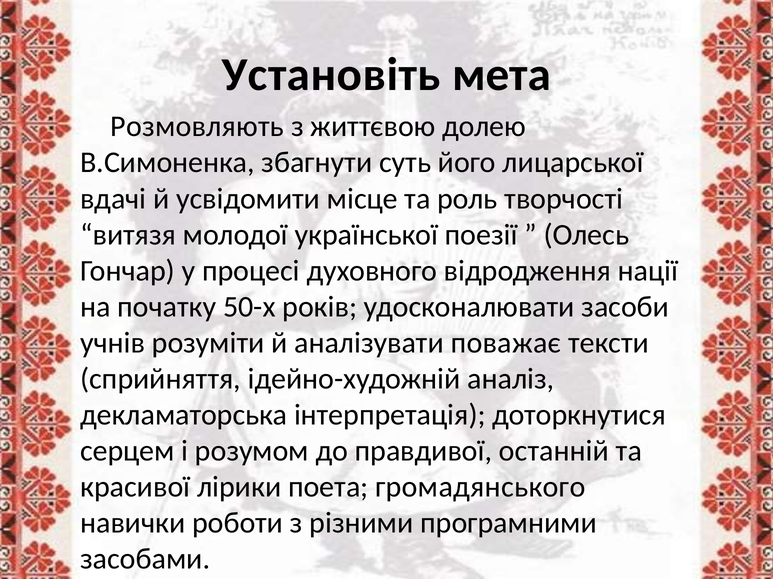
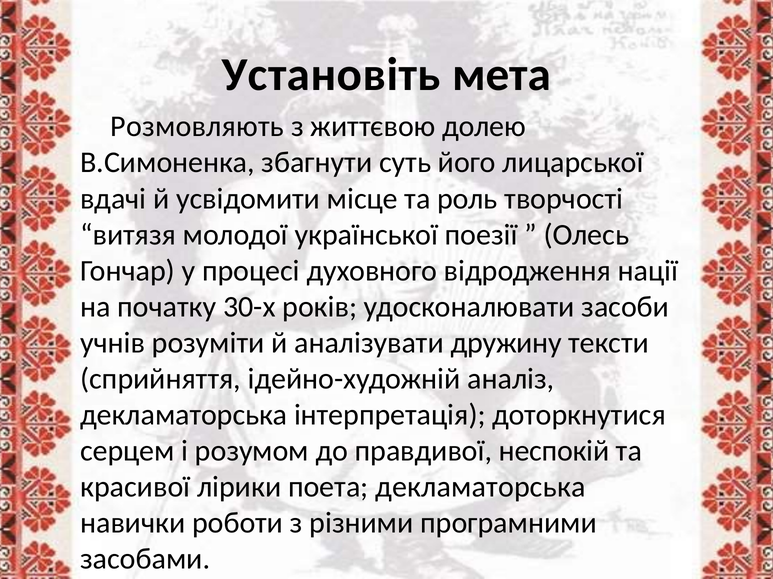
50-х: 50-х -> 30-х (249, 307)
поважає: поважає -> дружину (506, 343)
останній: останній -> неспокій (554, 452)
поета громадянського: громадянського -> декламаторська (480, 488)
